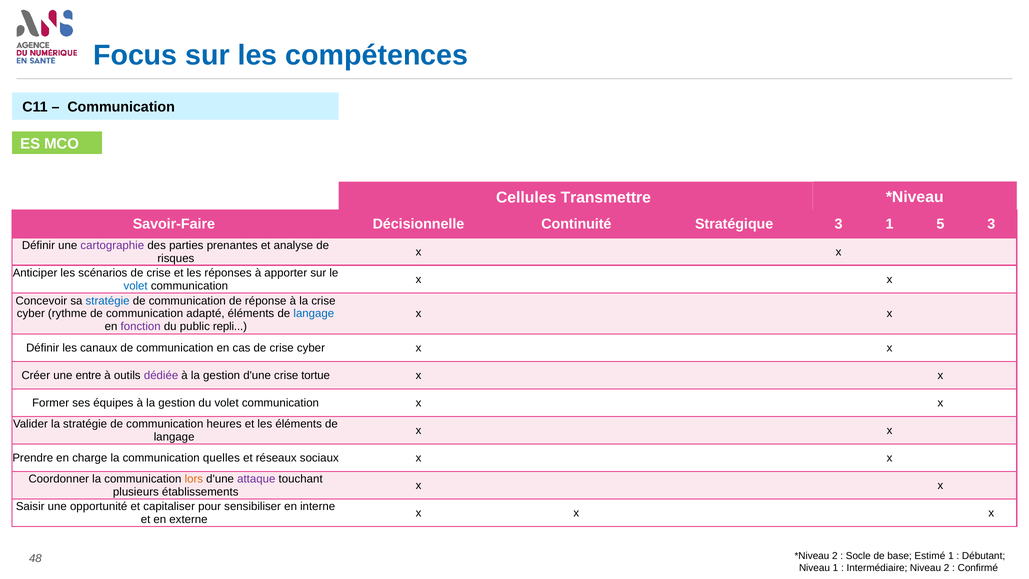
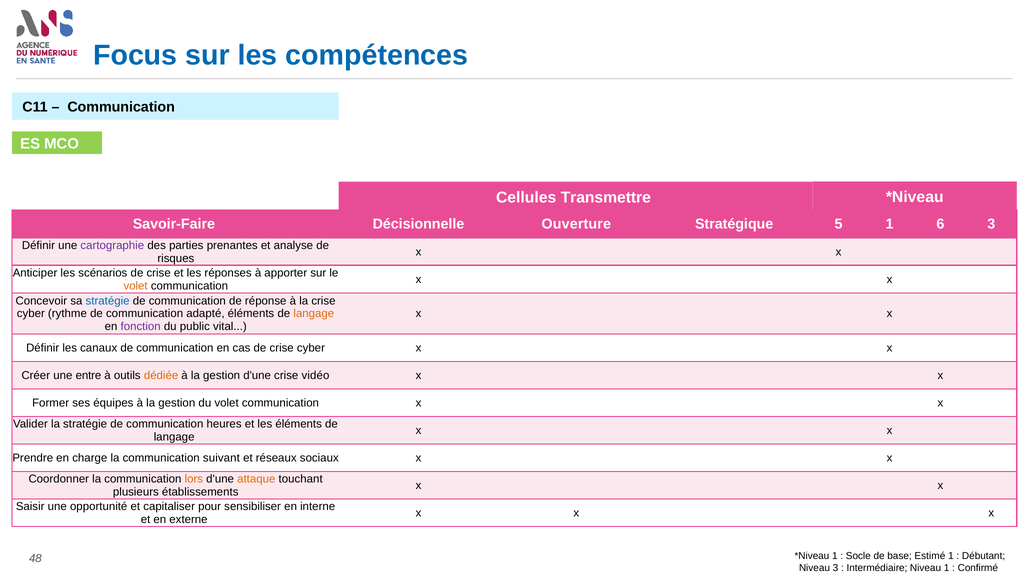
Continuité: Continuité -> Ouverture (576, 224)
Stratégique 3: 3 -> 5 (839, 224)
5: 5 -> 6 (940, 224)
volet colour: blue -> orange (136, 286)
langage colour: blue -> orange (314, 314)
repli: repli -> vital (230, 326)
dédiée colour: purple -> orange (161, 375)
tortue: tortue -> vidéo (316, 375)
quelles: quelles -> suivant (221, 458)
attaque colour: purple -> orange (256, 479)
2: 2 -> 1 (835, 556)
Niveau 1: 1 -> 3 (835, 568)
Niveau 2: 2 -> 1 (947, 568)
